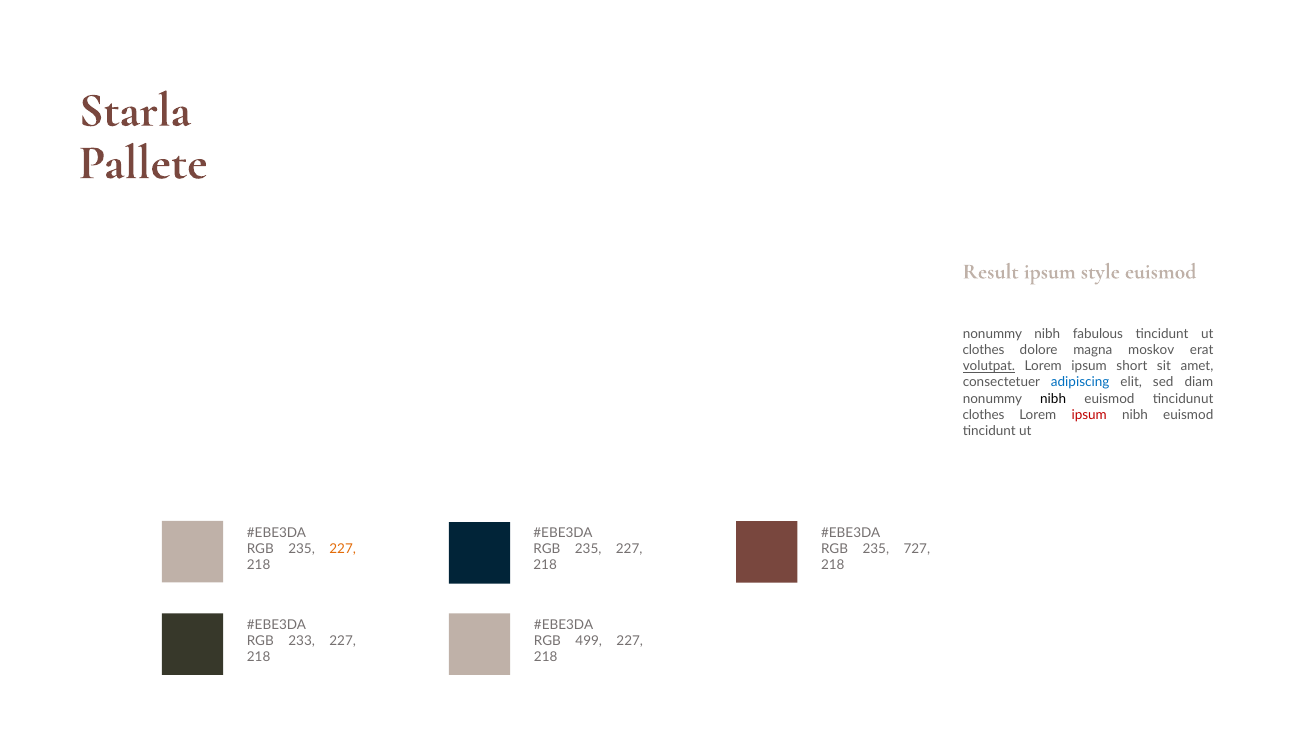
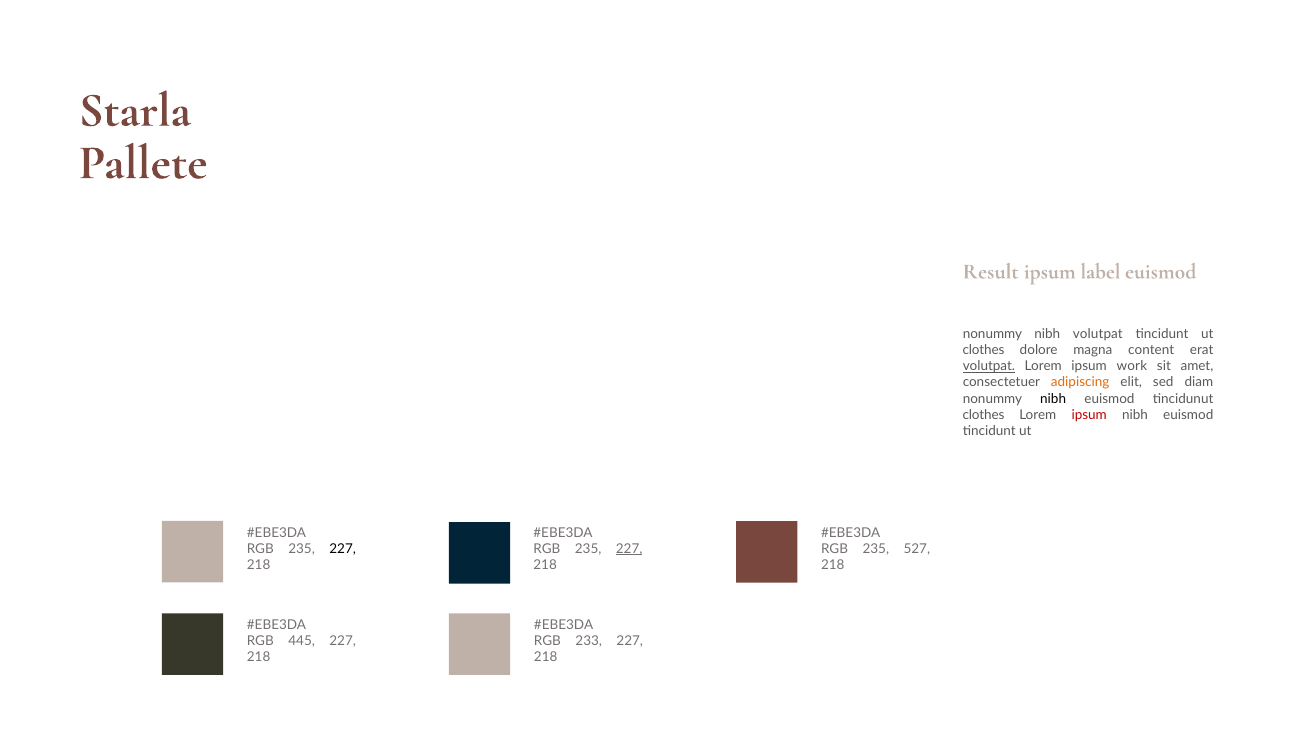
style: style -> label (1100, 271)
nibh fabulous: fabulous -> volutpat (1098, 334)
moskov: moskov -> content (1151, 350)
short: short -> work (1132, 366)
adipiscing colour: blue -> orange (1080, 383)
227 underline: none -> present (629, 549)
727: 727 -> 527 (917, 549)
227 colour: orange -> black (343, 549)
233: 233 -> 445 (302, 641)
499: 499 -> 233 (589, 641)
